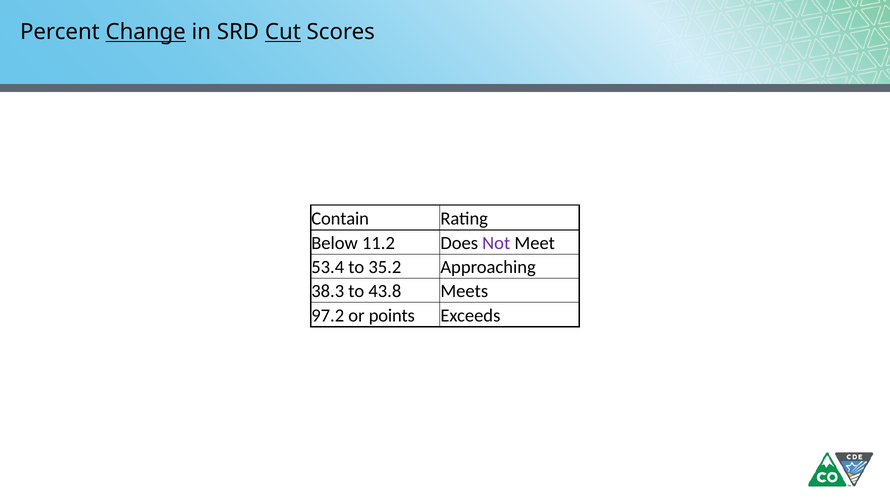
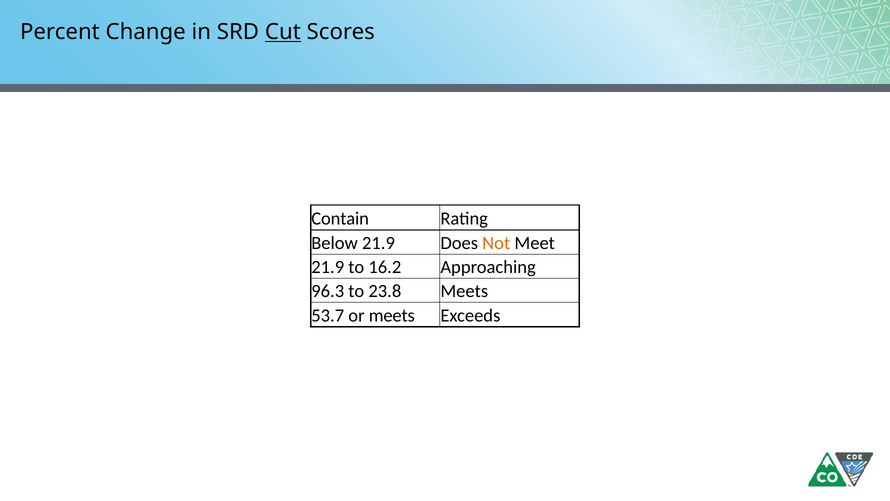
Change underline: present -> none (146, 32)
Below 11.2: 11.2 -> 21.9 (378, 243)
Not colour: purple -> orange (496, 243)
53.4: 53.4 -> 21.9 (328, 267)
35.2: 35.2 -> 16.2 (385, 267)
38.3: 38.3 -> 96.3 (328, 291)
43.8: 43.8 -> 23.8 (385, 291)
97.2: 97.2 -> 53.7 (328, 315)
or points: points -> meets (392, 315)
